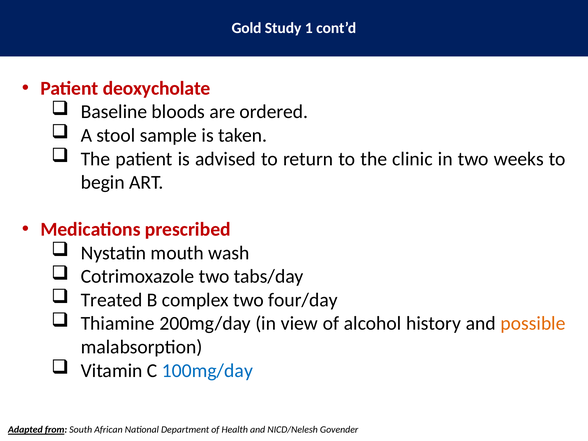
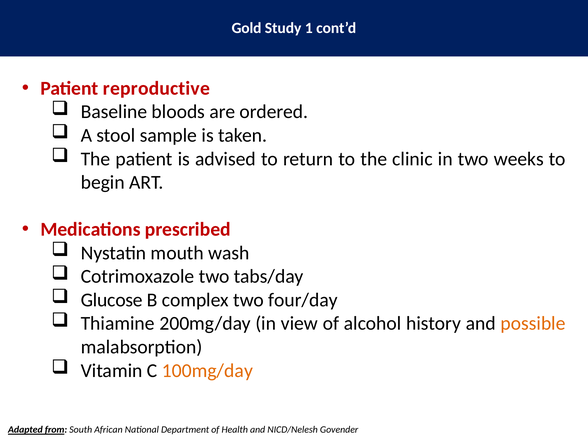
deoxycholate: deoxycholate -> reproductive (156, 88)
Treated: Treated -> Glucose (112, 300)
100mg/day colour: blue -> orange (207, 371)
